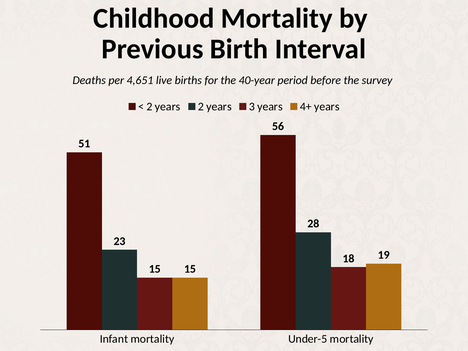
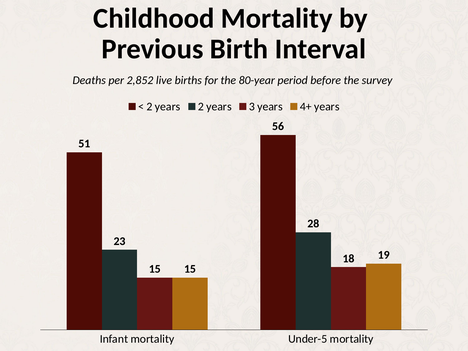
4,651: 4,651 -> 2,852 (140, 80)
40-year: 40-year -> 80-year (257, 80)
